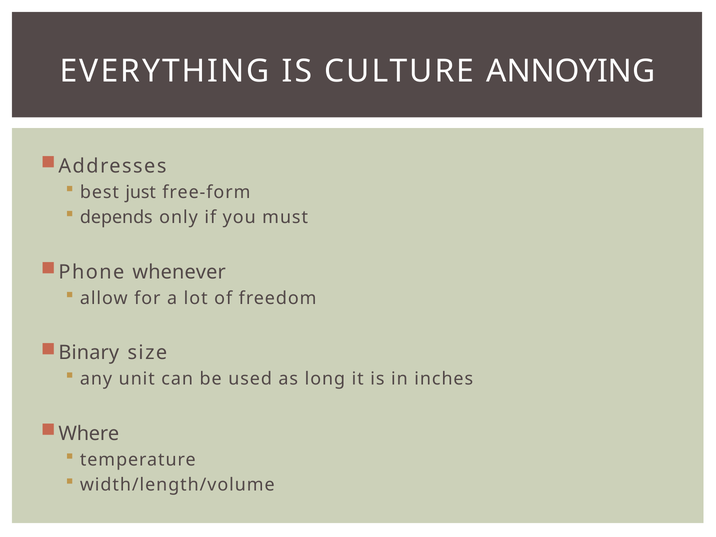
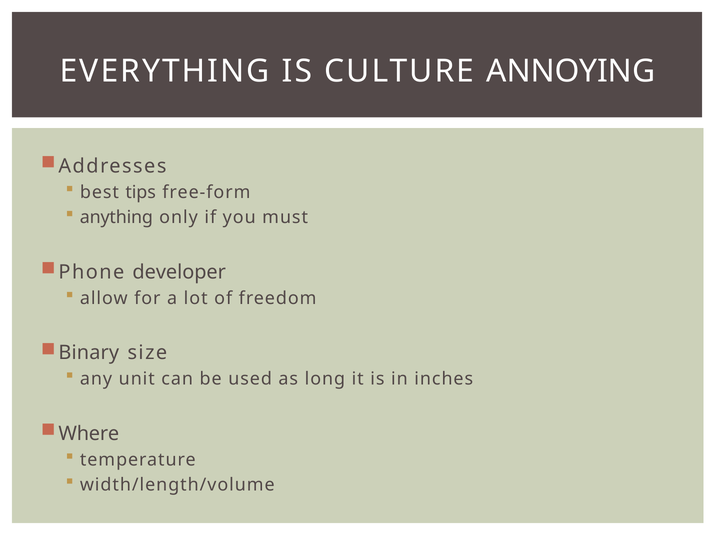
just: just -> tips (141, 192)
depends: depends -> anything (116, 217)
whenever: whenever -> developer (179, 272)
